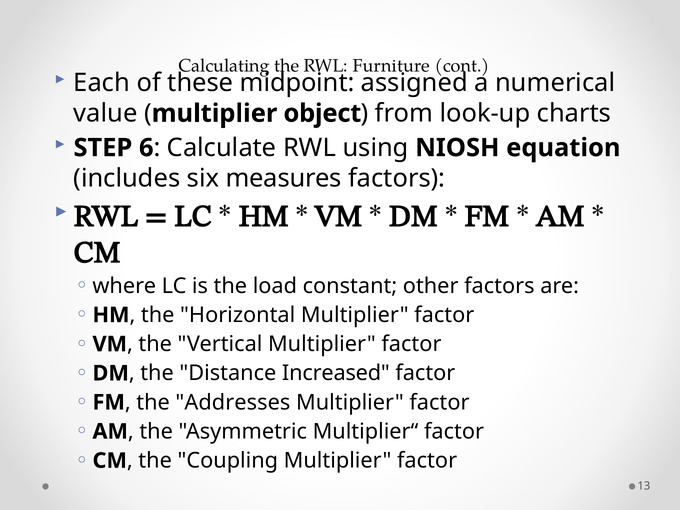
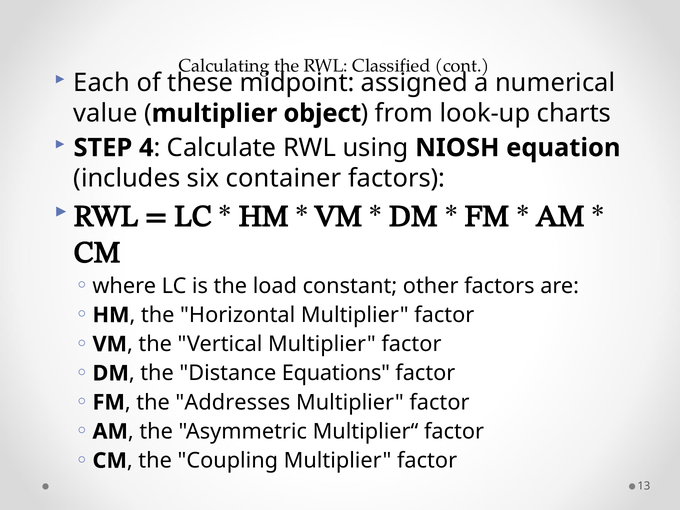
Furniture: Furniture -> Classified (391, 66)
6: 6 -> 4 (146, 148)
measures: measures -> container (284, 178)
Increased: Increased -> Equations (336, 373)
